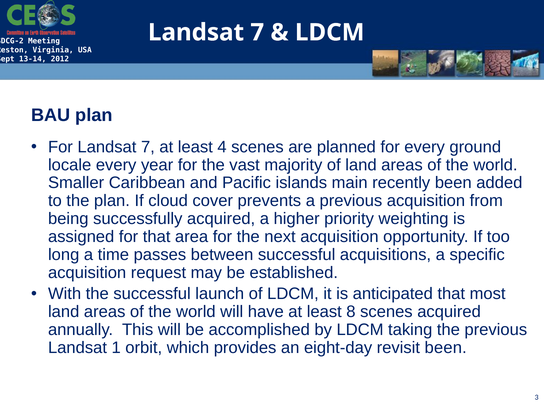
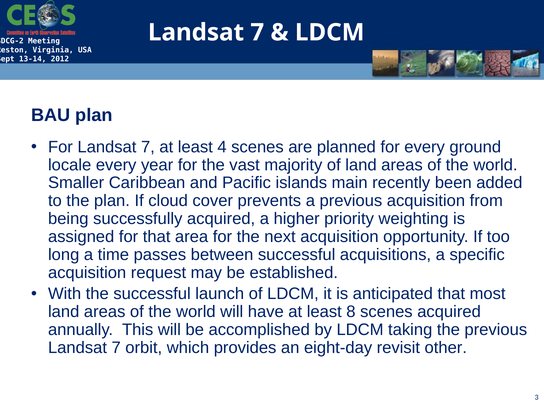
1: 1 -> 7 (116, 348)
revisit been: been -> other (446, 348)
